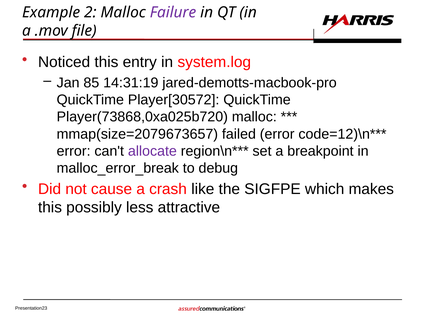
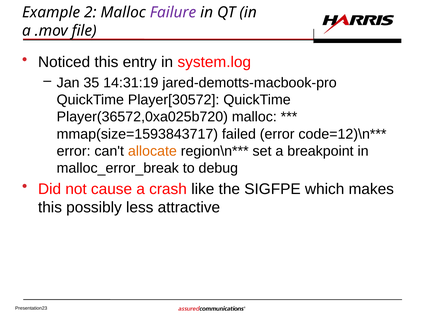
85: 85 -> 35 (91, 83)
Player(73868,0xa025b720: Player(73868,0xa025b720 -> Player(36572,0xa025b720 (142, 117)
mmap(size=2079673657: mmap(size=2079673657 -> mmap(size=1593843717 (137, 134)
allocate colour: purple -> orange (152, 151)
